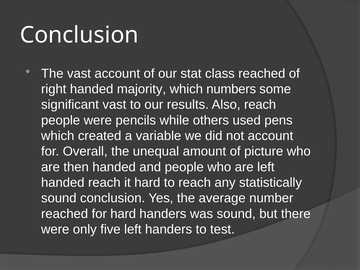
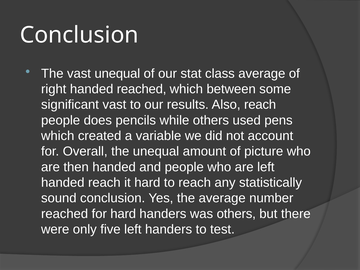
vast account: account -> unequal (117, 73)
class reached: reached -> average (262, 73)
handed majority: majority -> reached (142, 89)
numbers: numbers -> between (231, 89)
people were: were -> does (98, 120)
was sound: sound -> others (236, 214)
